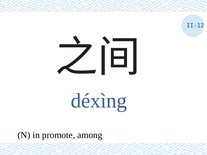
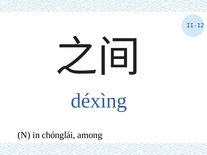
promote: promote -> chónglái (59, 135)
